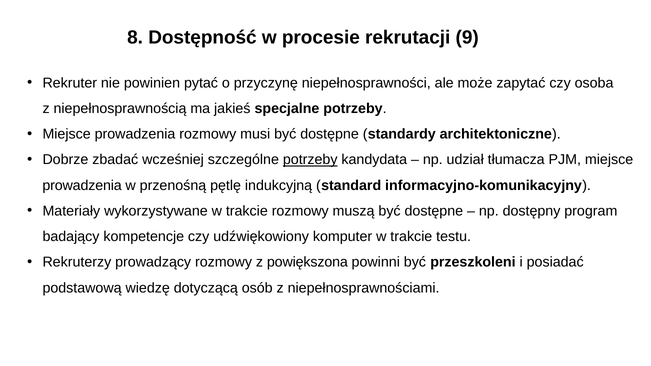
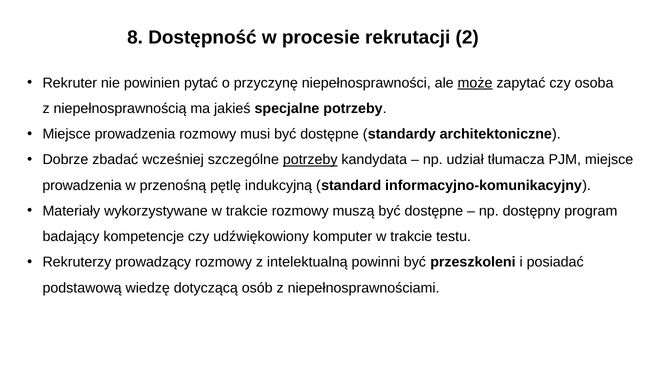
9: 9 -> 2 (467, 38)
może underline: none -> present (475, 83)
powiększona: powiększona -> intelektualną (307, 262)
